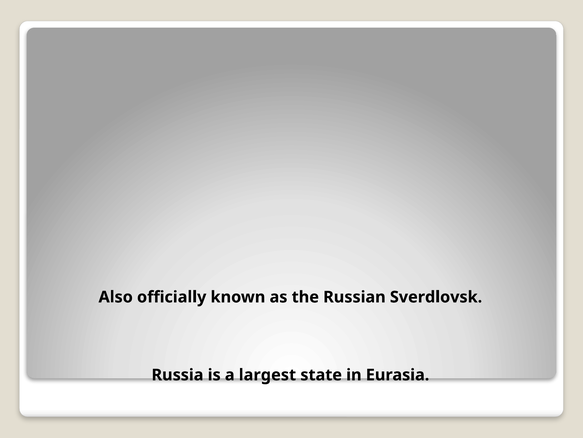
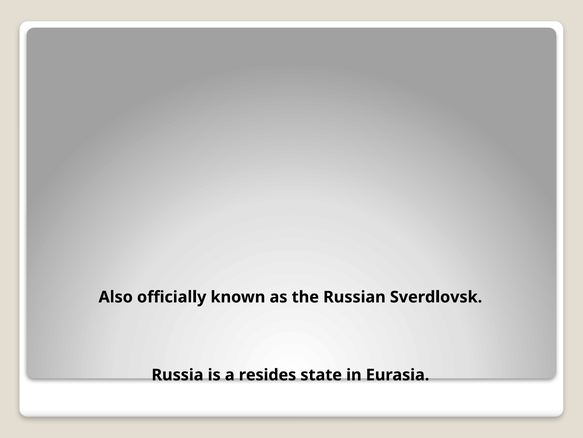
largest: largest -> resides (268, 374)
